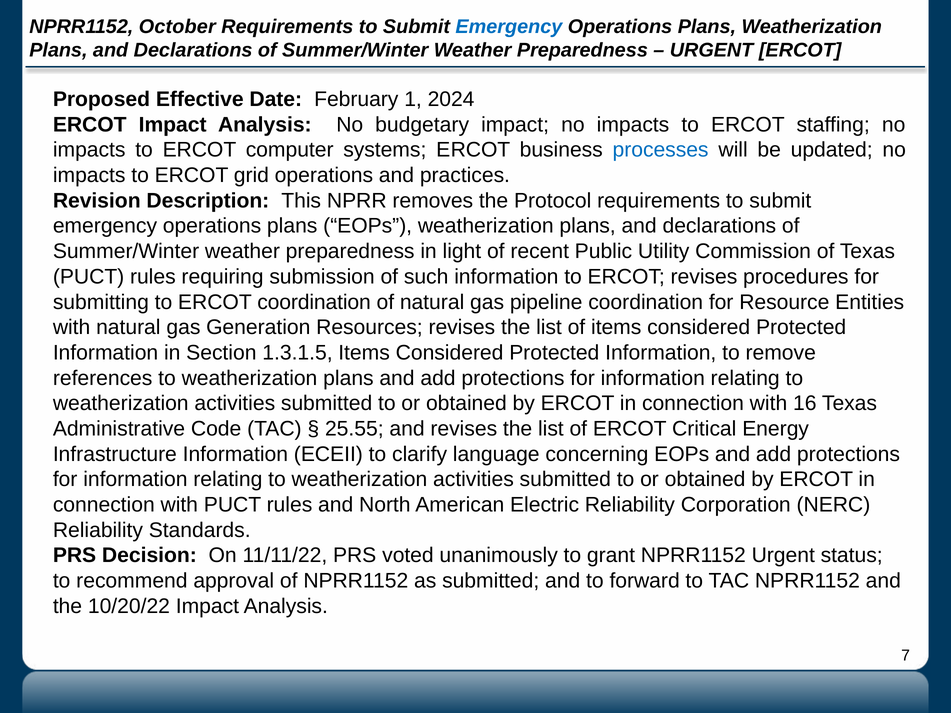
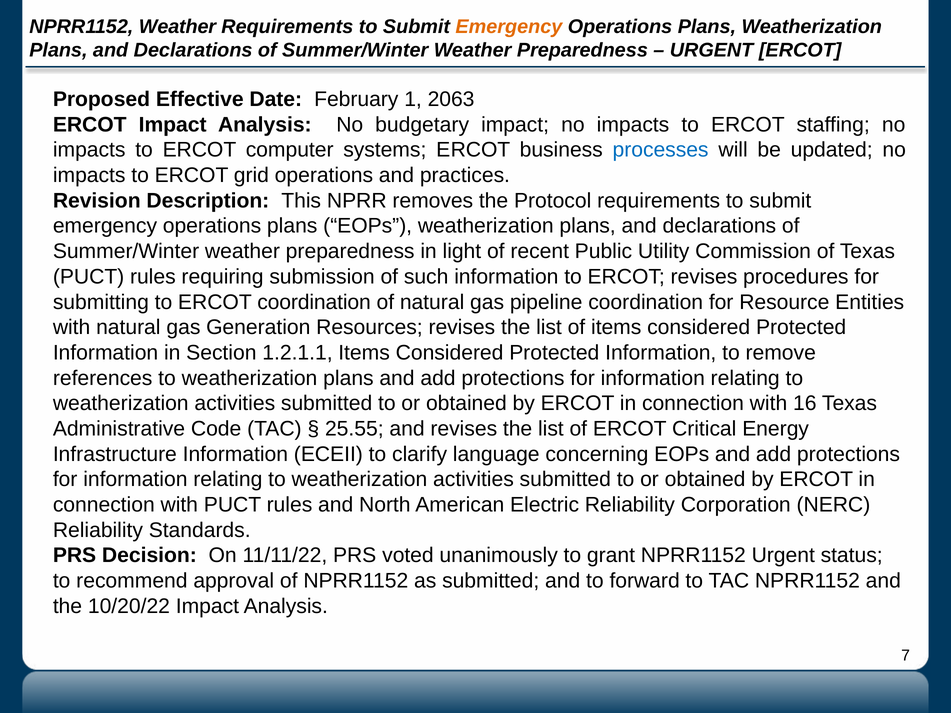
NPRR1152 October: October -> Weather (177, 27)
Emergency colour: blue -> orange (509, 27)
2024: 2024 -> 2063 (451, 99)
1.3.1.5: 1.3.1.5 -> 1.2.1.1 (297, 353)
